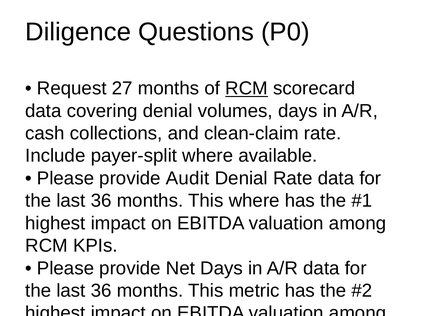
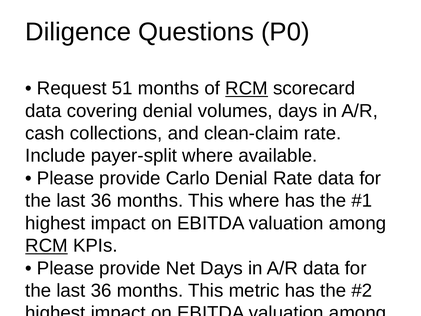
27: 27 -> 51 (122, 88)
Audit: Audit -> Carlo (188, 178)
RCM underline: none -> present (46, 245)
